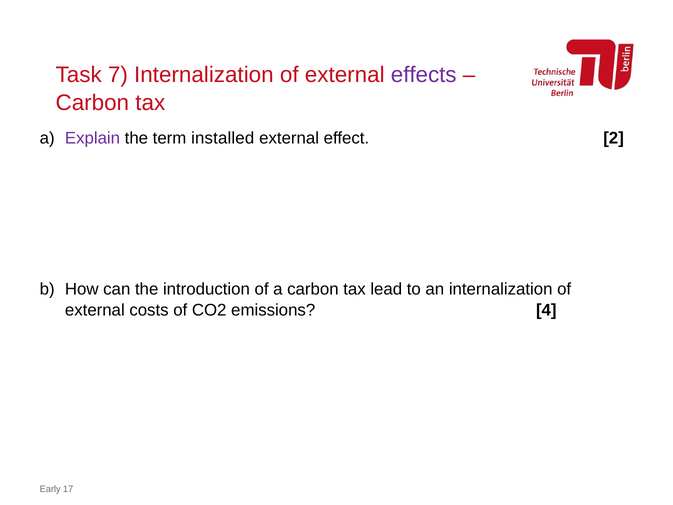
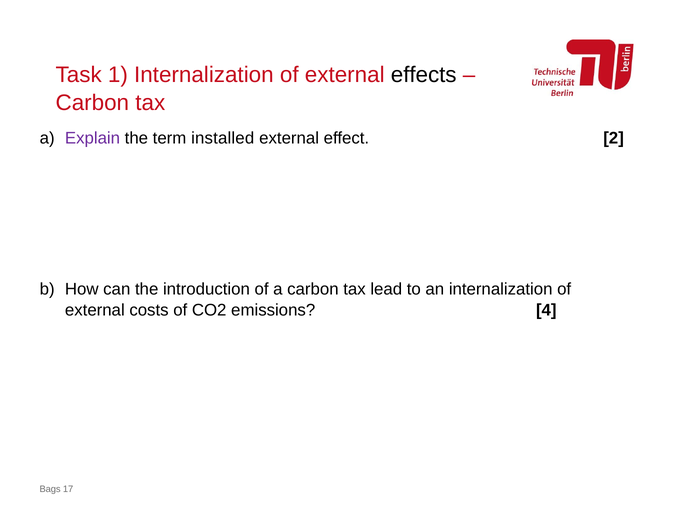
7: 7 -> 1 (118, 75)
effects colour: purple -> black (424, 75)
Early: Early -> Bags (50, 489)
